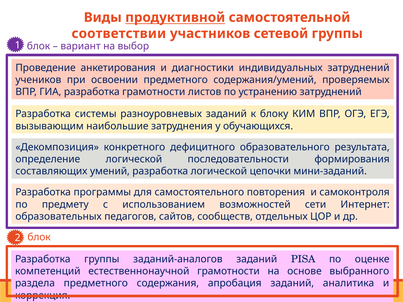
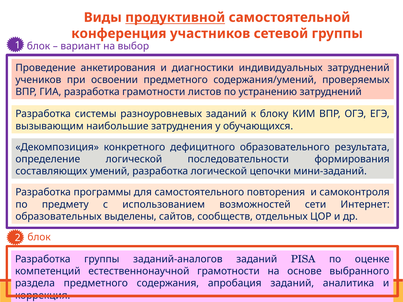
соответствии: соответствии -> конференция (119, 34)
педагогов: педагогов -> выделены (130, 217)
